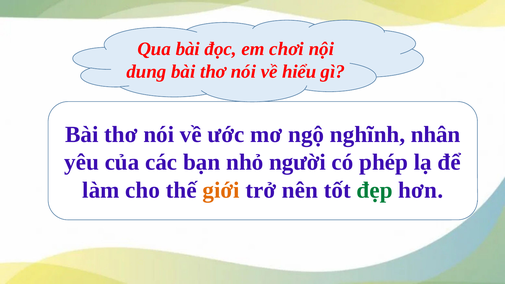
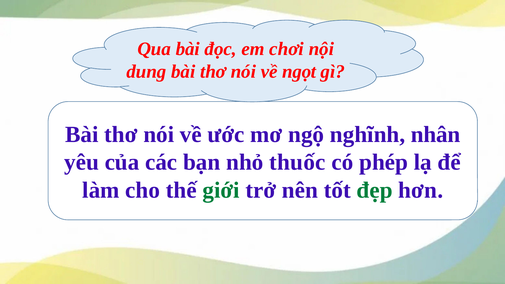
hiểu: hiểu -> ngọt (299, 71)
người: người -> thuốc (297, 162)
giới colour: orange -> green (221, 190)
